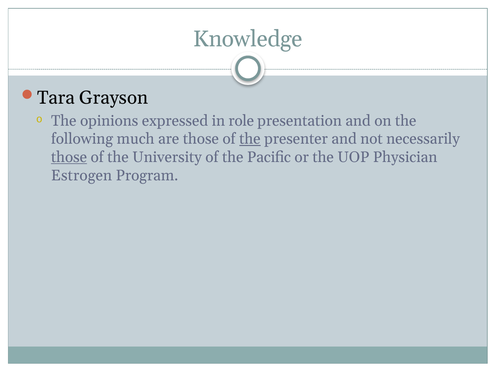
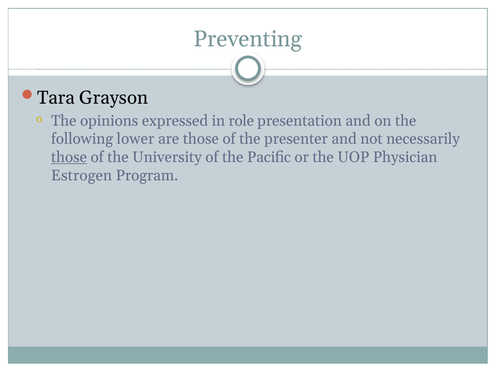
Knowledge: Knowledge -> Preventing (248, 39)
much: much -> lower (136, 139)
the underline: present -> none (250, 139)
